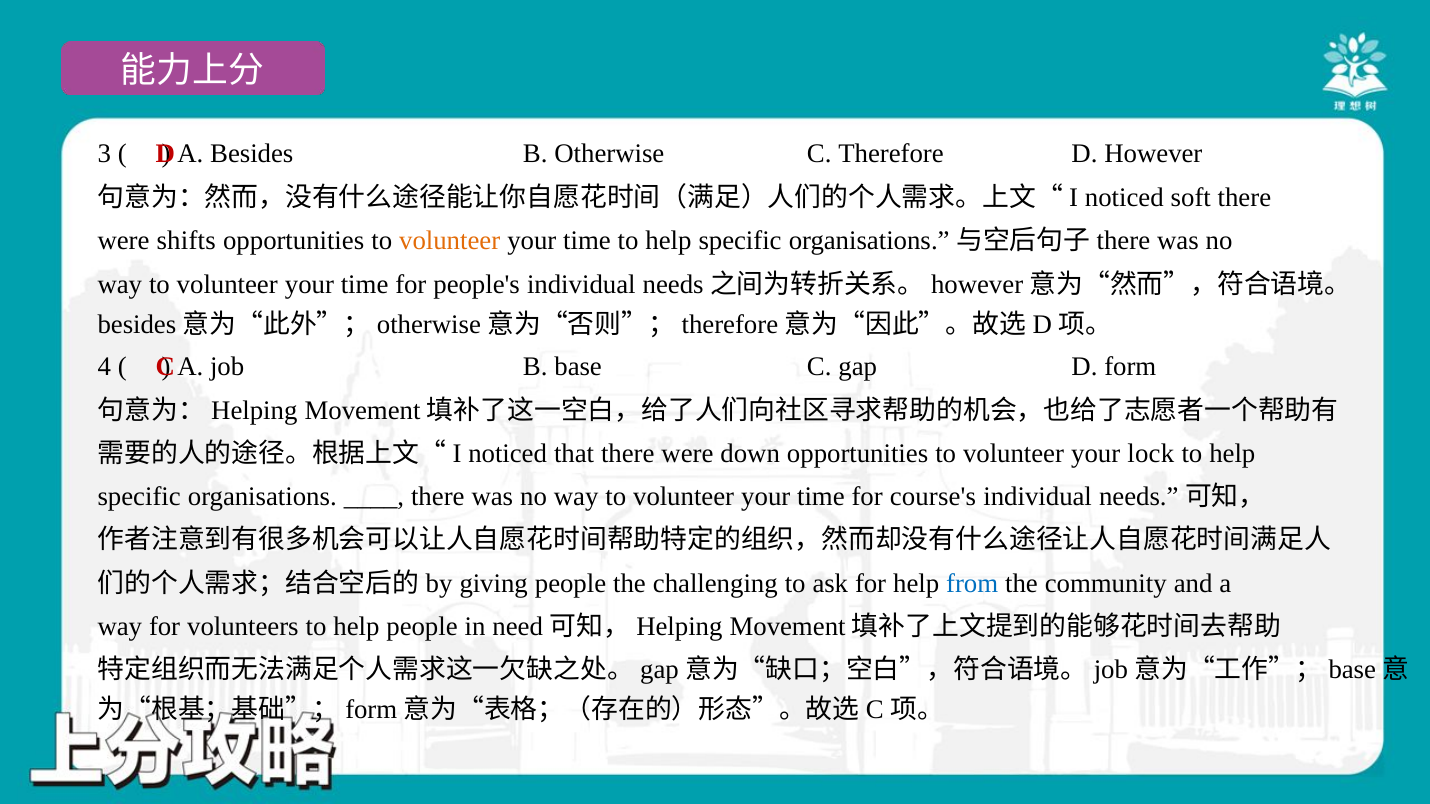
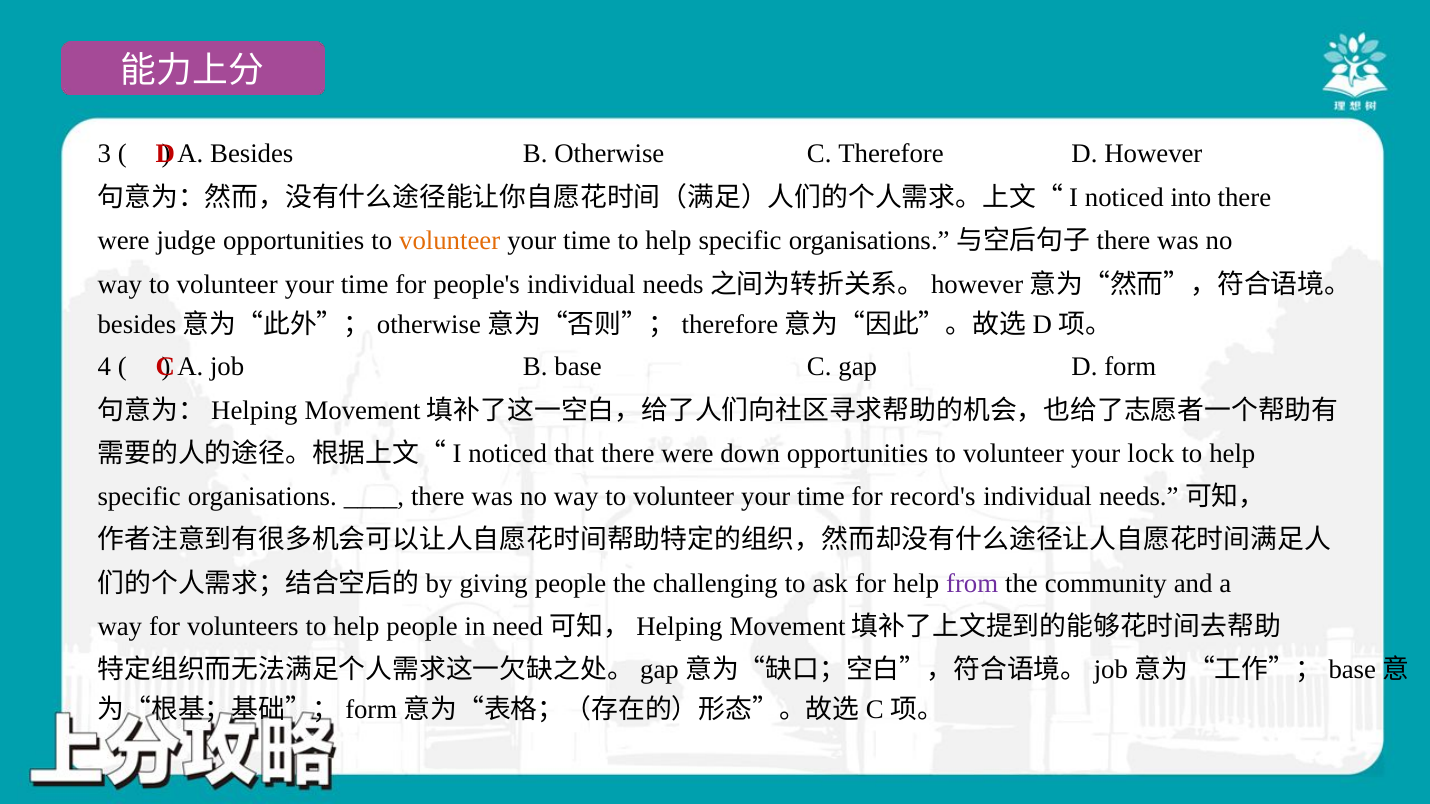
soft: soft -> into (1191, 198)
shifts: shifts -> judge (186, 241)
course's: course's -> record's (933, 497)
from colour: blue -> purple (972, 583)
